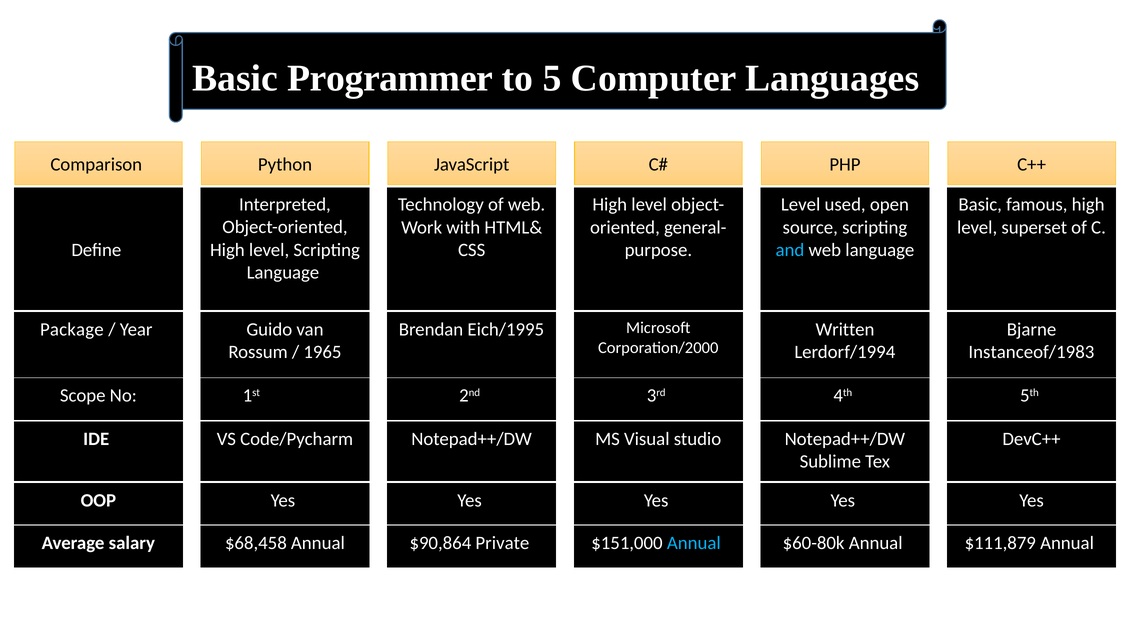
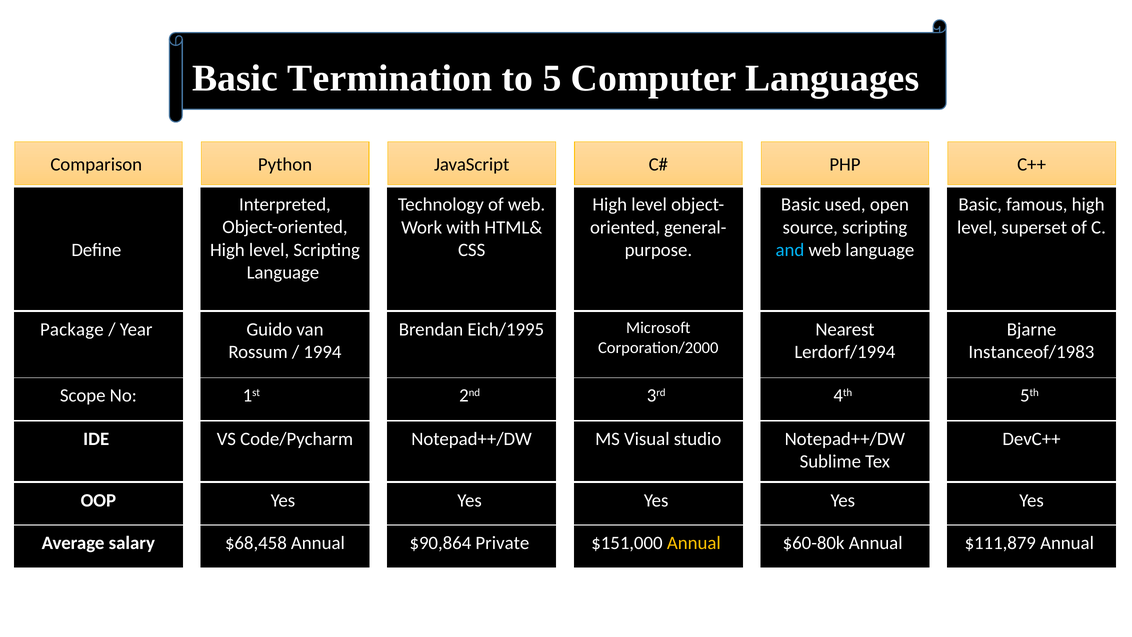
Programmer: Programmer -> Termination (390, 78)
Level: Level -> Basic (801, 205)
Written: Written -> Nearest (845, 329)
1965: 1965 -> 1994 (322, 352)
Annual colour: light blue -> yellow (694, 543)
